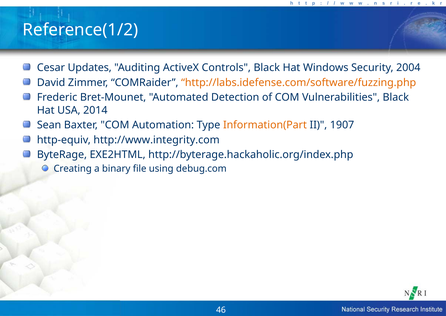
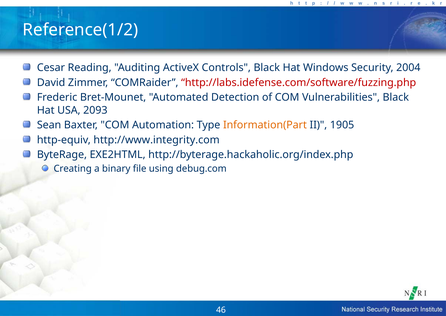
Updates: Updates -> Reading (90, 68)
http://labs.idefense.com/software/fuzzing.php colour: orange -> red (299, 82)
2014: 2014 -> 2093 (95, 110)
1907: 1907 -> 1905 (342, 125)
